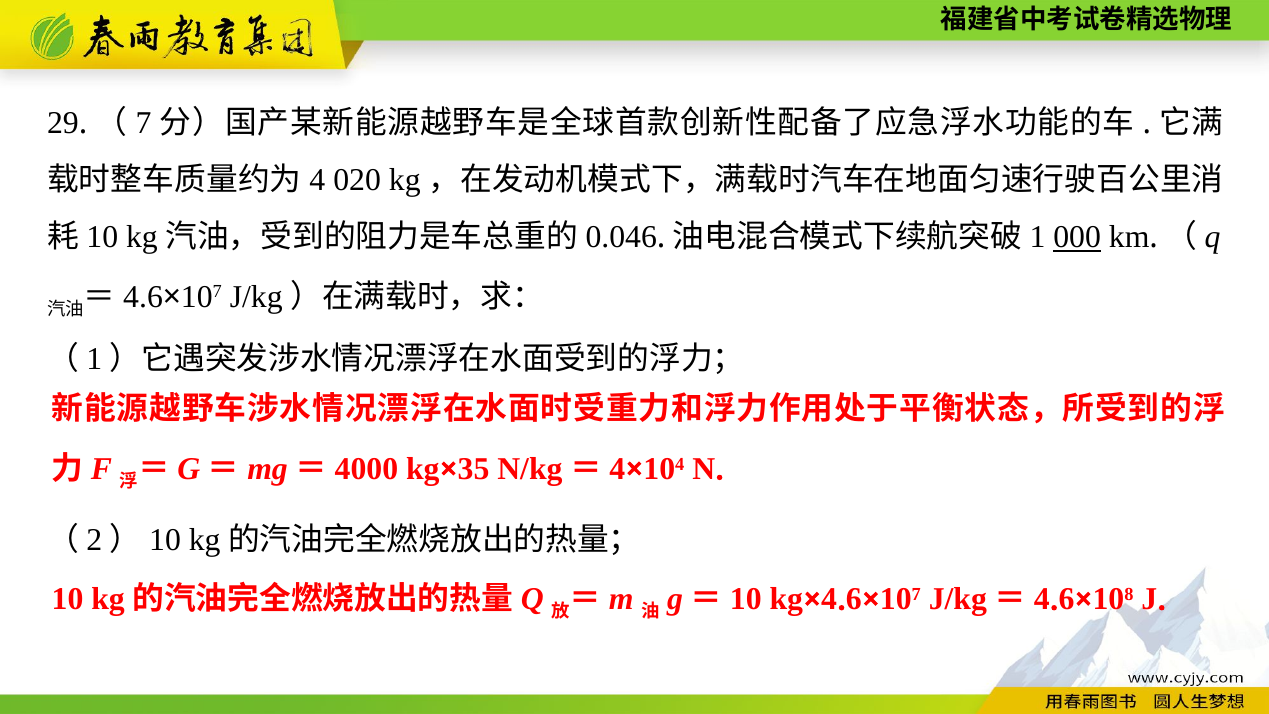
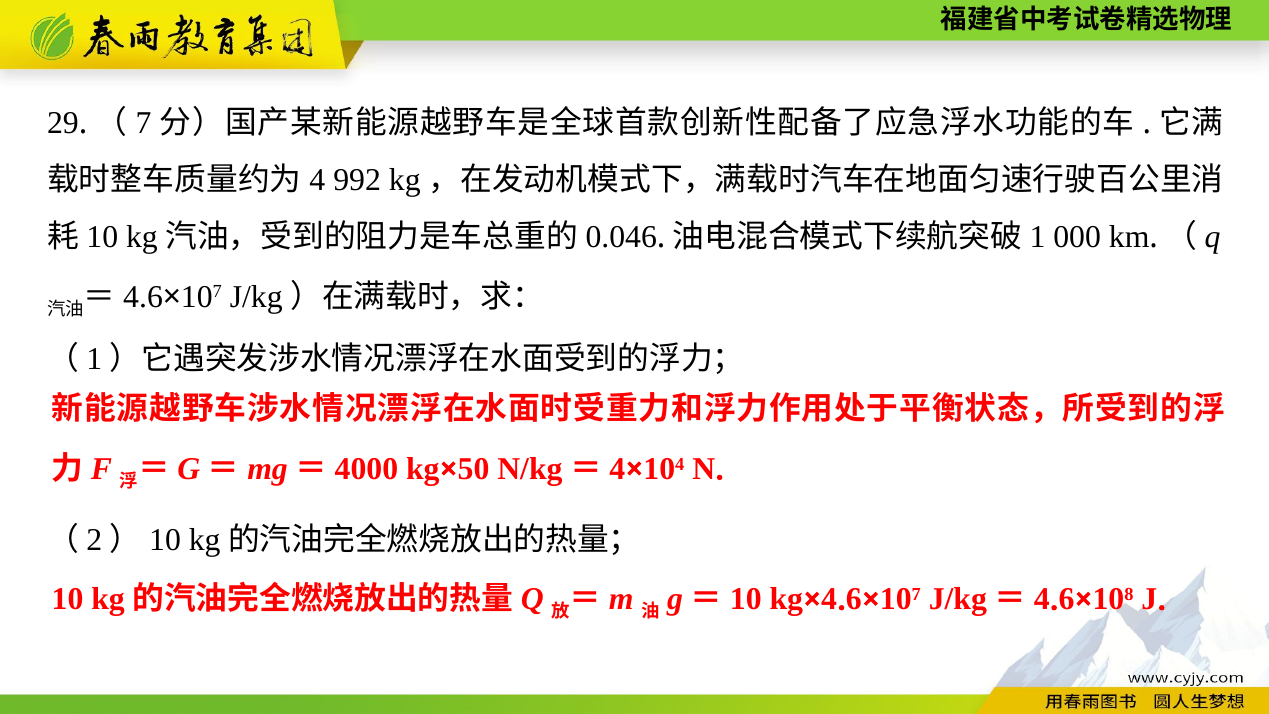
020: 020 -> 992 (357, 180)
000 underline: present -> none (1077, 237)
35: 35 -> 50 (474, 469)
